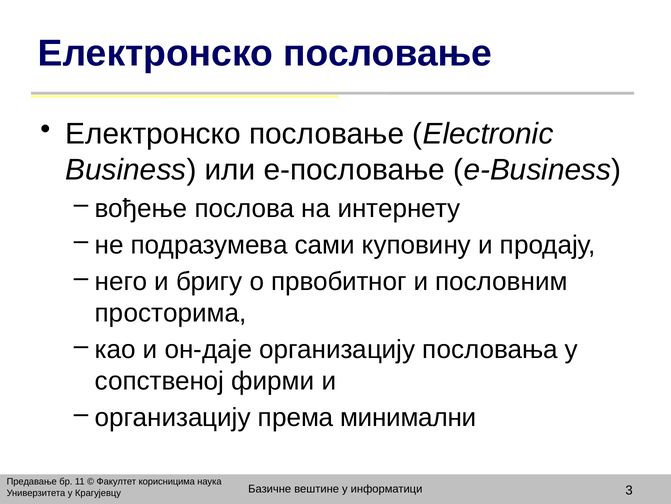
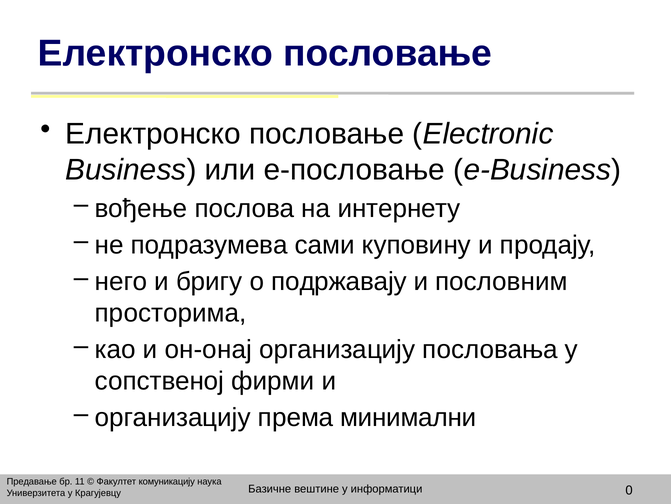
првобитног: првобитног -> подржавају (339, 281)
он-даје: он-даје -> он-онај (208, 349)
корисницима: корисницима -> комуникацију (167, 481)
3: 3 -> 0 (629, 489)
